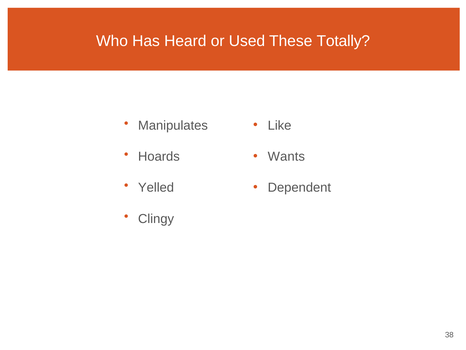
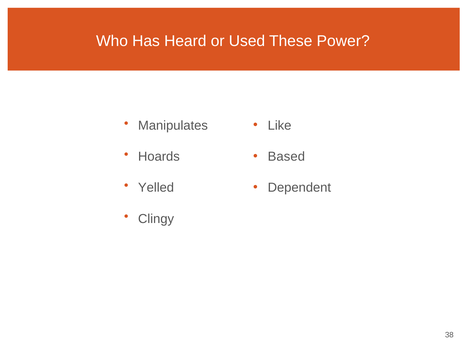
Totally: Totally -> Power (343, 41)
Wants: Wants -> Based (286, 156)
